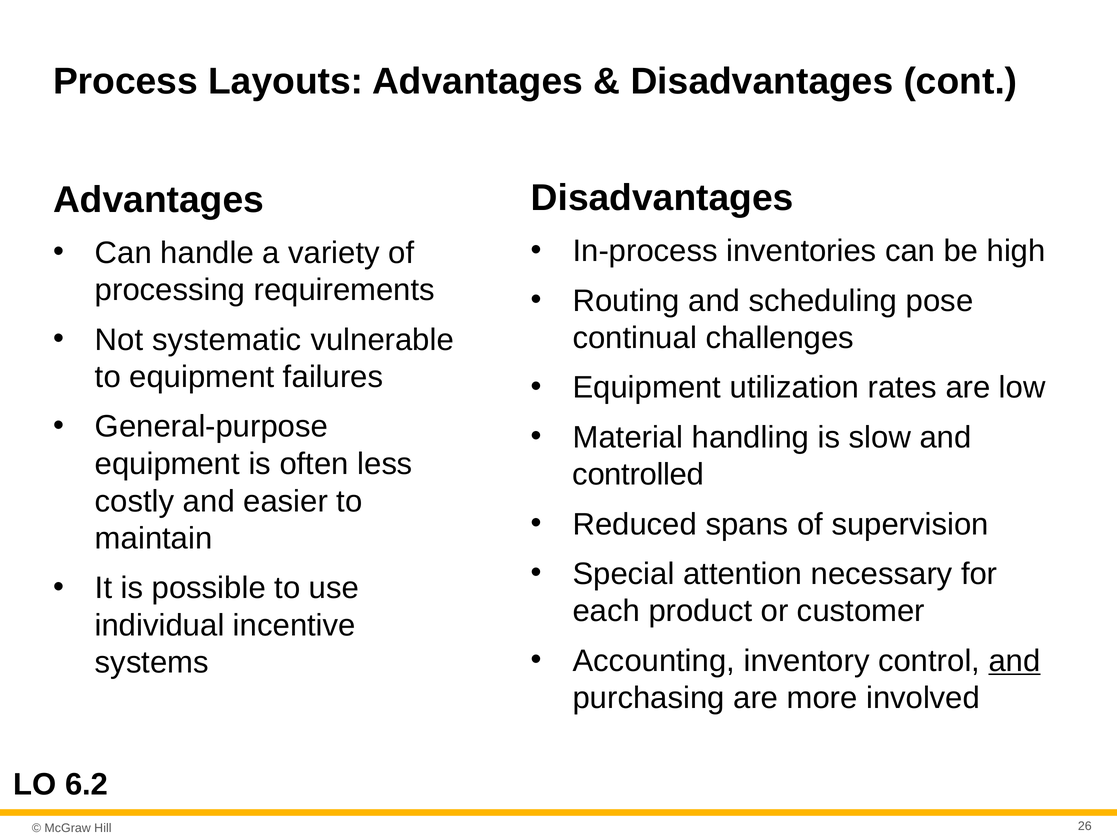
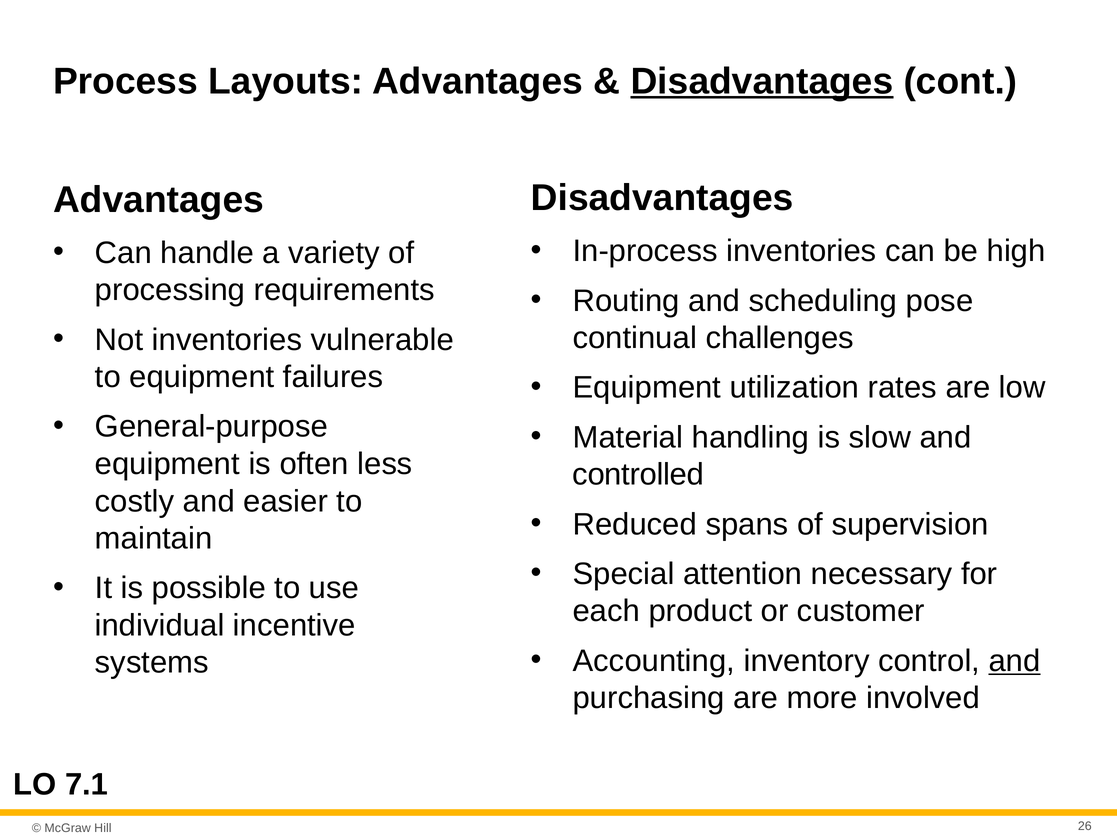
Disadvantages underline: none -> present (762, 81)
Not systematic: systematic -> inventories (227, 340)
6.2: 6.2 -> 7.1 (87, 784)
